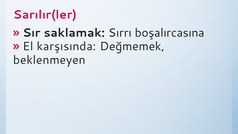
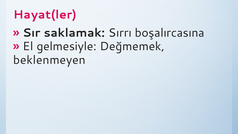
Sarılır(ler: Sarılır(ler -> Hayat(ler (45, 15)
karşısında: karşısında -> gelmesiyle (67, 46)
